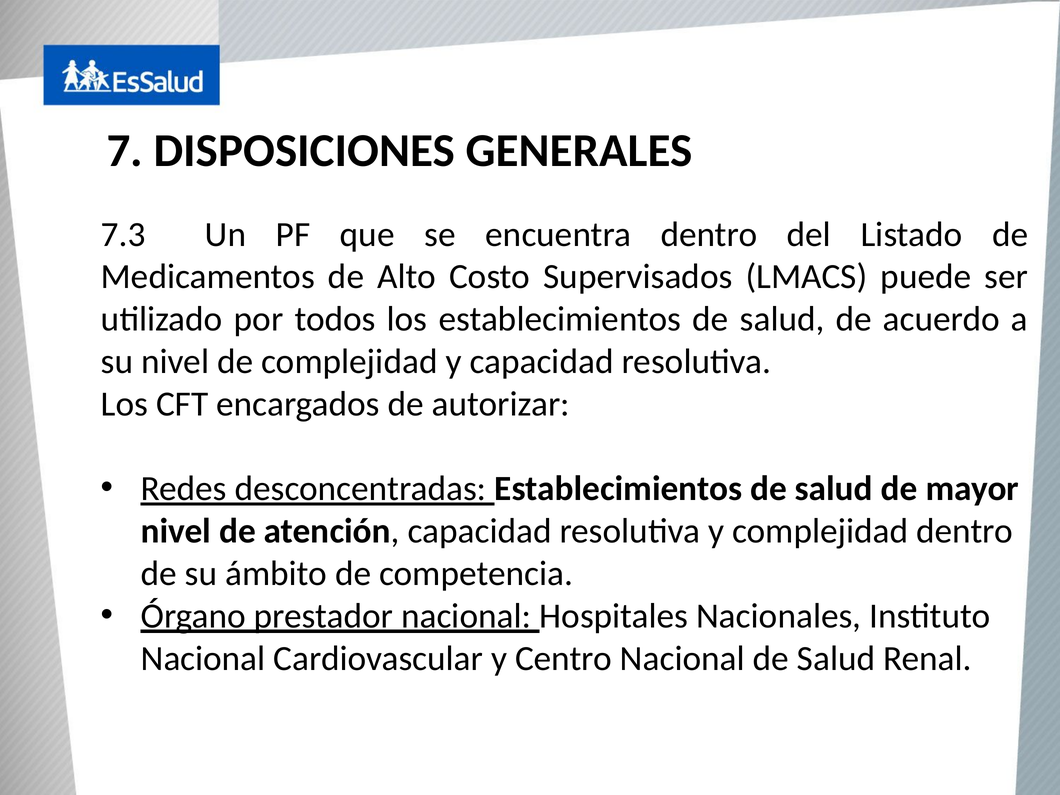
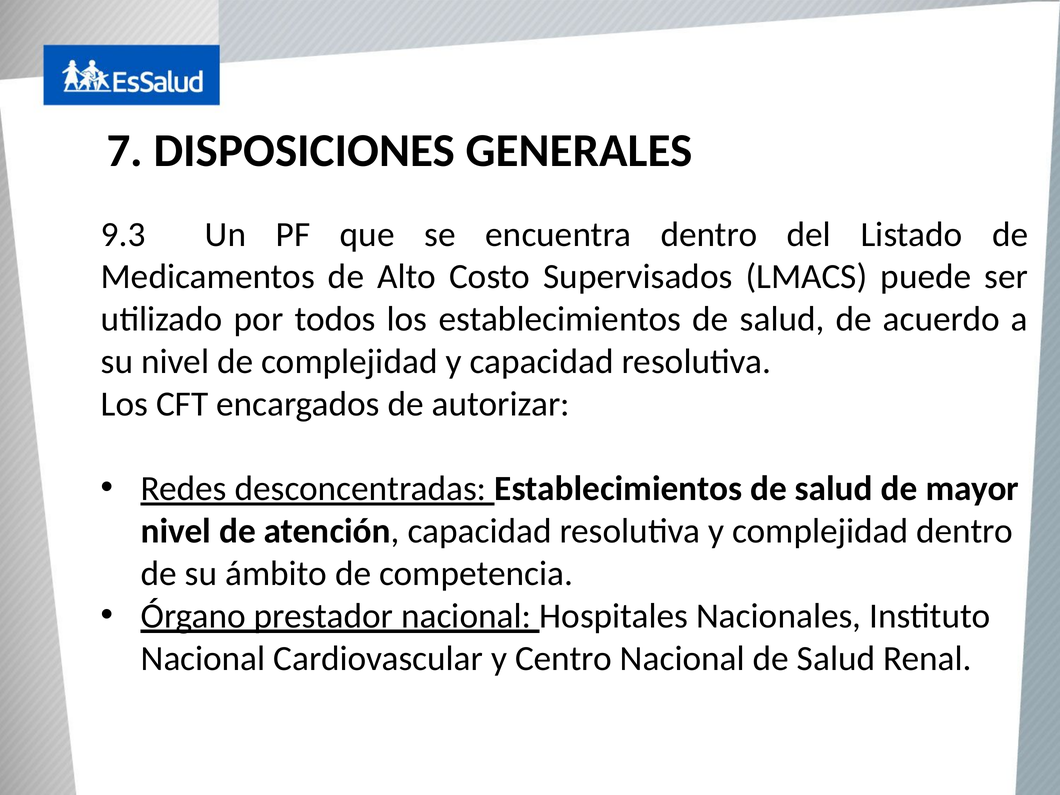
7.3: 7.3 -> 9.3 (123, 234)
